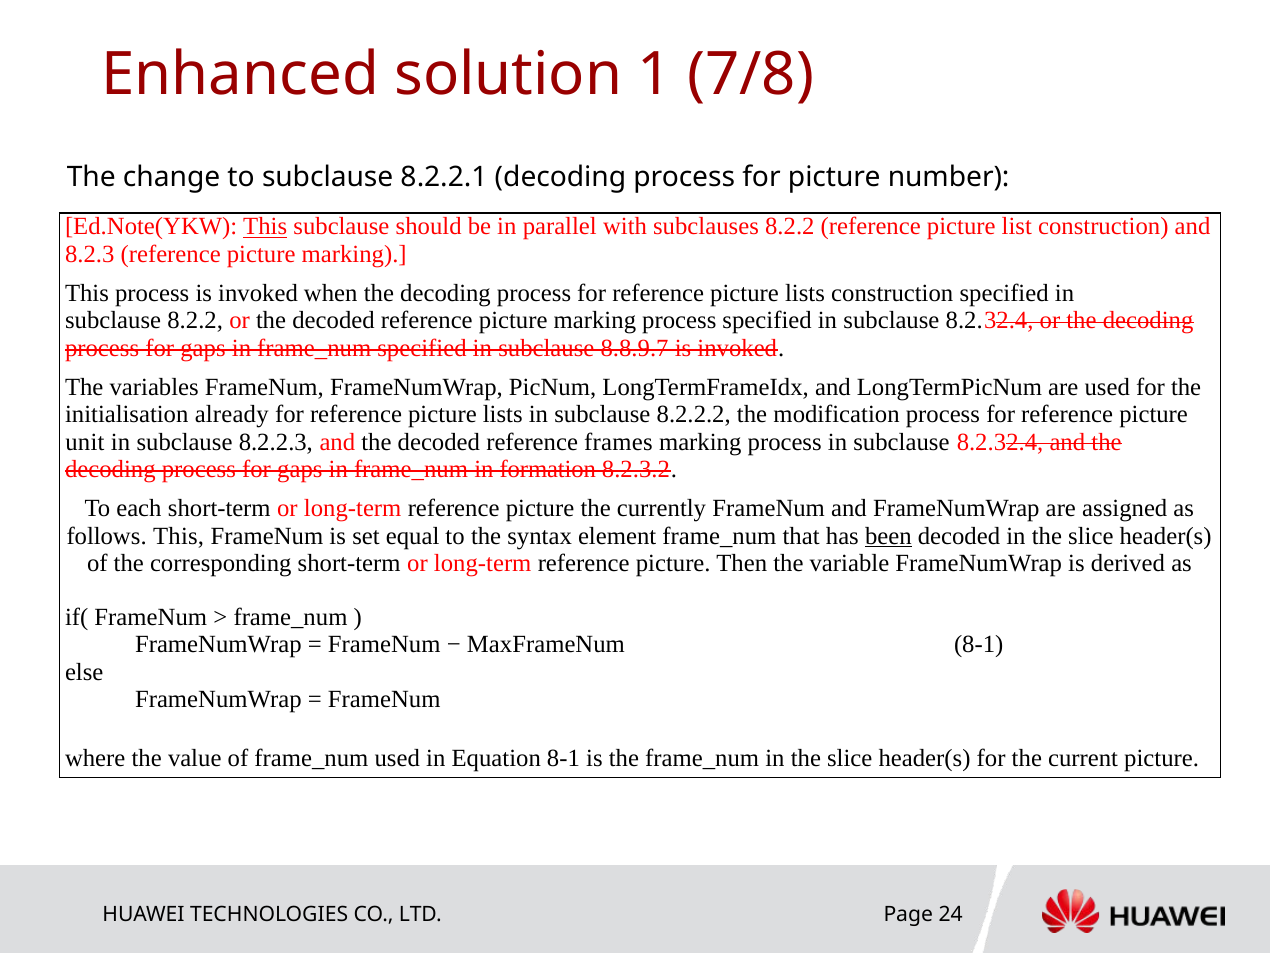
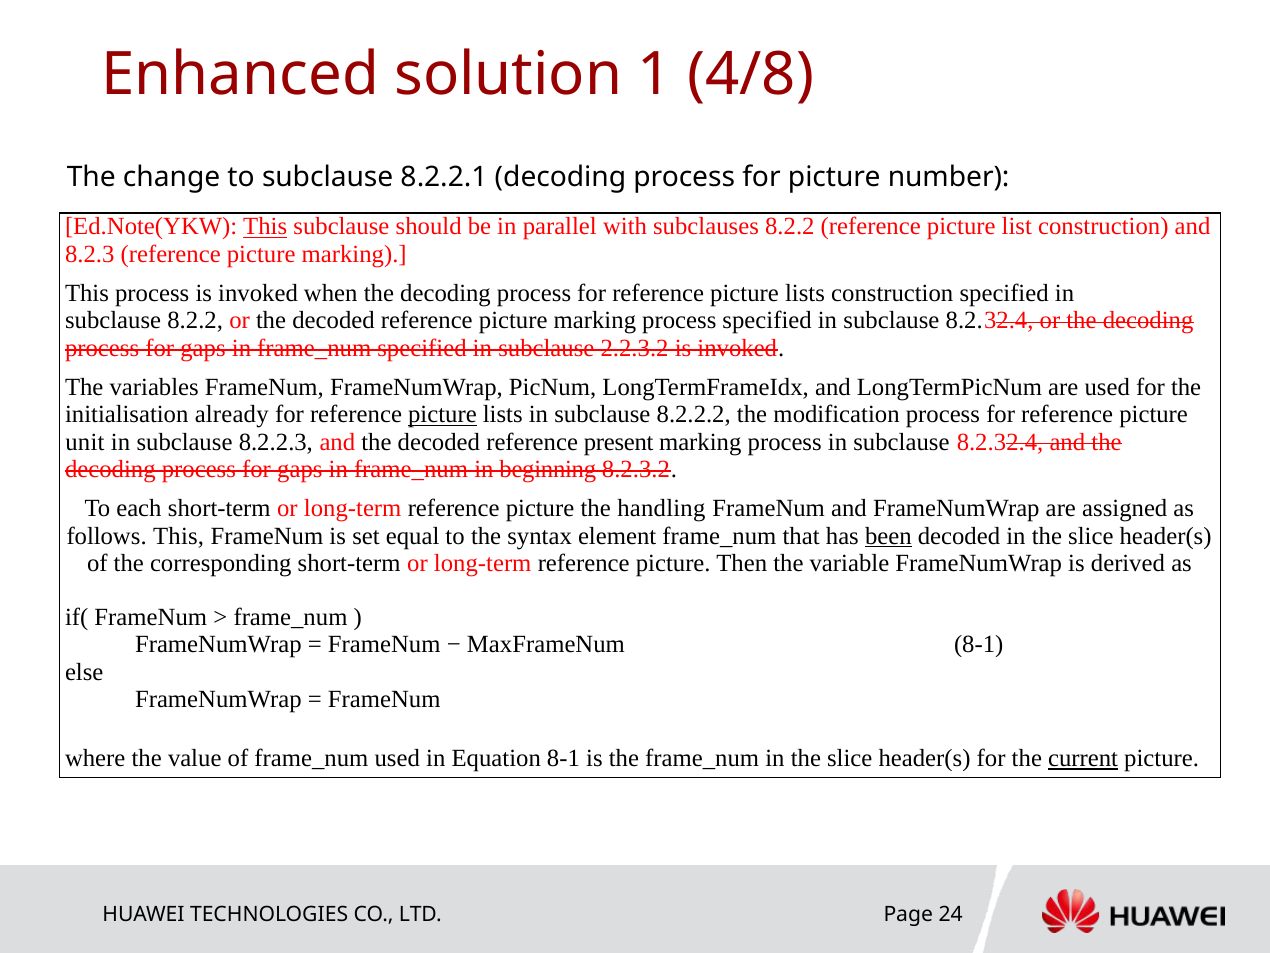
7/8: 7/8 -> 4/8 (751, 75)
8.8.9.7: 8.8.9.7 -> 2.2.3.2 (635, 348)
picture underline: none -> present (442, 414)
frames: frames -> present (619, 442)
formation: formation -> beginning (548, 469)
currently: currently -> handling (661, 508)
current underline: none -> present (1083, 758)
